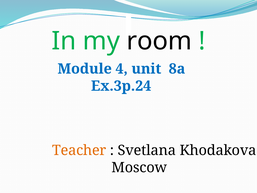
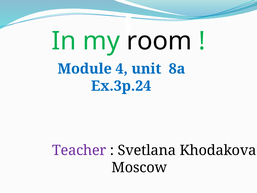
Teacher colour: orange -> purple (79, 150)
